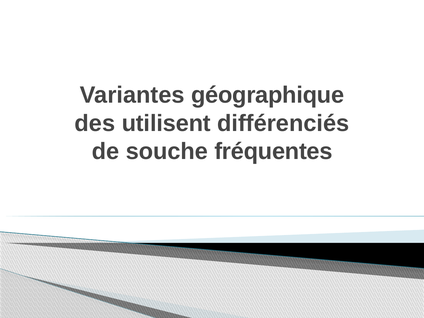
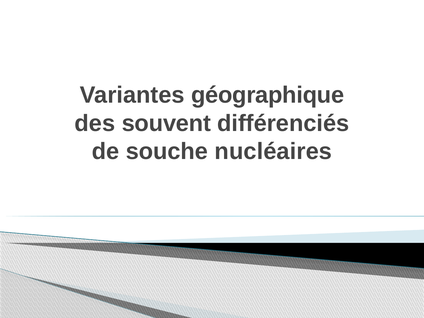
utilisent: utilisent -> souvent (166, 123)
fréquentes: fréquentes -> nucléaires (273, 152)
